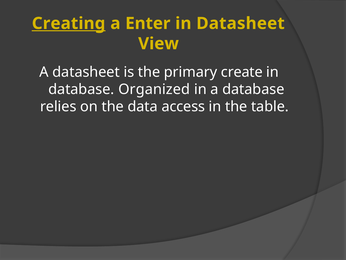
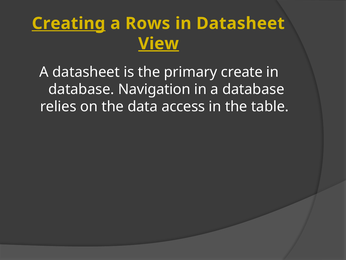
Enter: Enter -> Rows (148, 23)
View underline: none -> present (159, 44)
Organized: Organized -> Navigation (154, 89)
